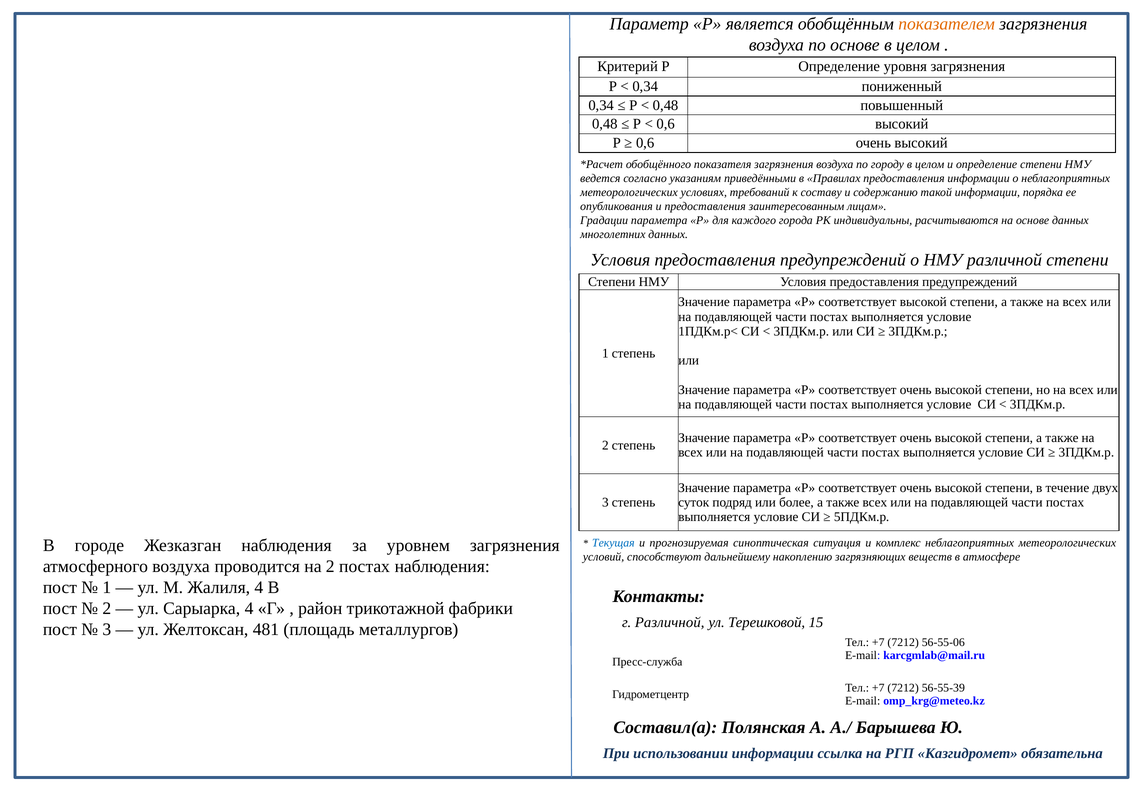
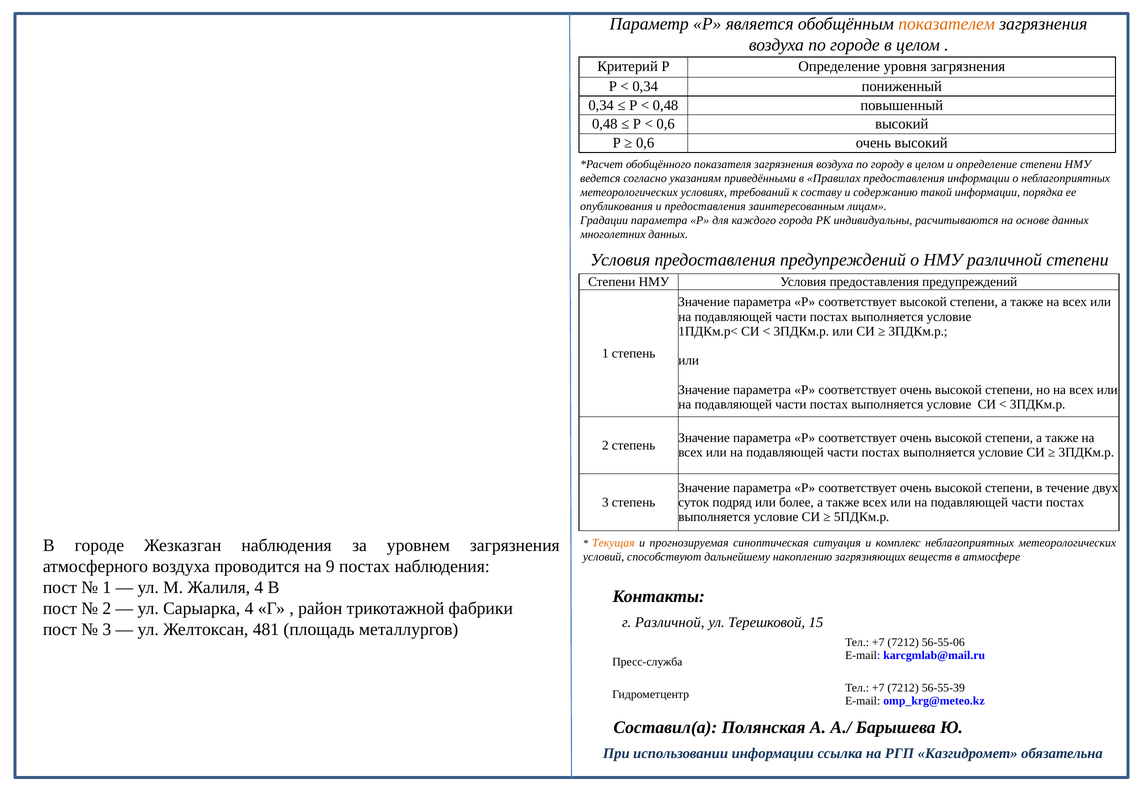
по основе: основе -> городе (855, 45)
Текущая colour: blue -> orange (613, 543)
на 2: 2 -> 9 (330, 567)
